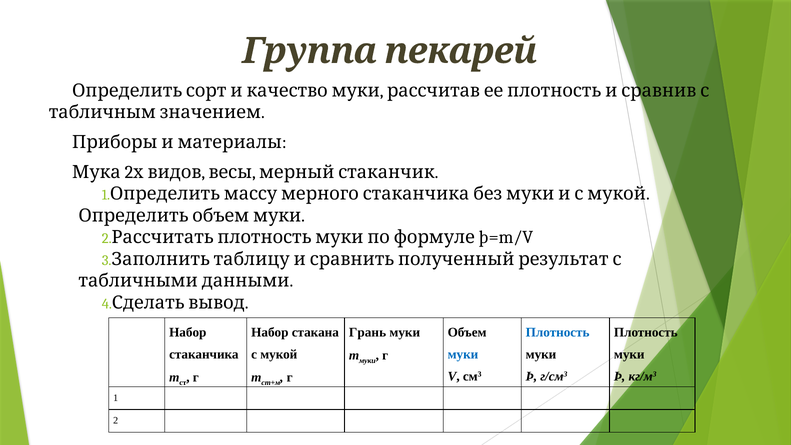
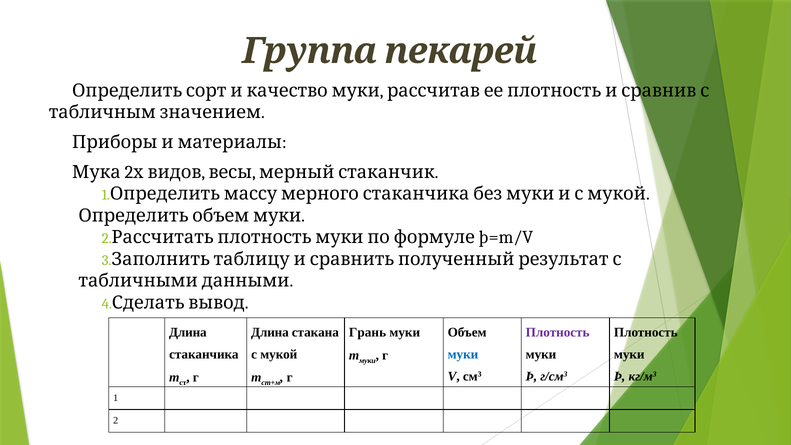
Набор: Набор -> Длина (188, 332)
Набор: Набор -> Длина (270, 332)
Плотность colour: blue -> purple (558, 332)
